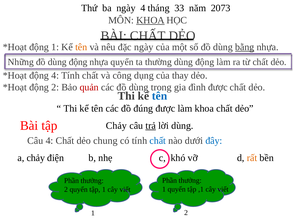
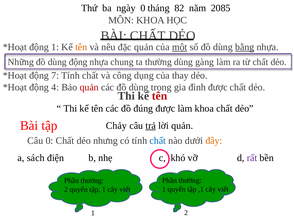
ngày 4: 4 -> 0 (143, 8)
33: 33 -> 82 (179, 8)
2073: 2073 -> 2085 (221, 8)
KHOA underline: present -> none (150, 20)
đặc ngày: ngày -> quản (144, 47)
một underline: none -> present (180, 47)
nhựa quyển: quyển -> chung (122, 62)
thường dùng động: động -> gàng (205, 62)
động 4: 4 -> 7 (55, 75)
động 2: 2 -> 4 (55, 87)
tên colour: blue -> red (160, 96)
lời dùng: dùng -> quản (182, 125)
Câu 4: 4 -> 0 (49, 140)
chung: chung -> nhưng (106, 140)
đây colour: blue -> orange (214, 140)
a chảy: chảy -> sách (36, 157)
rất colour: orange -> purple (252, 157)
